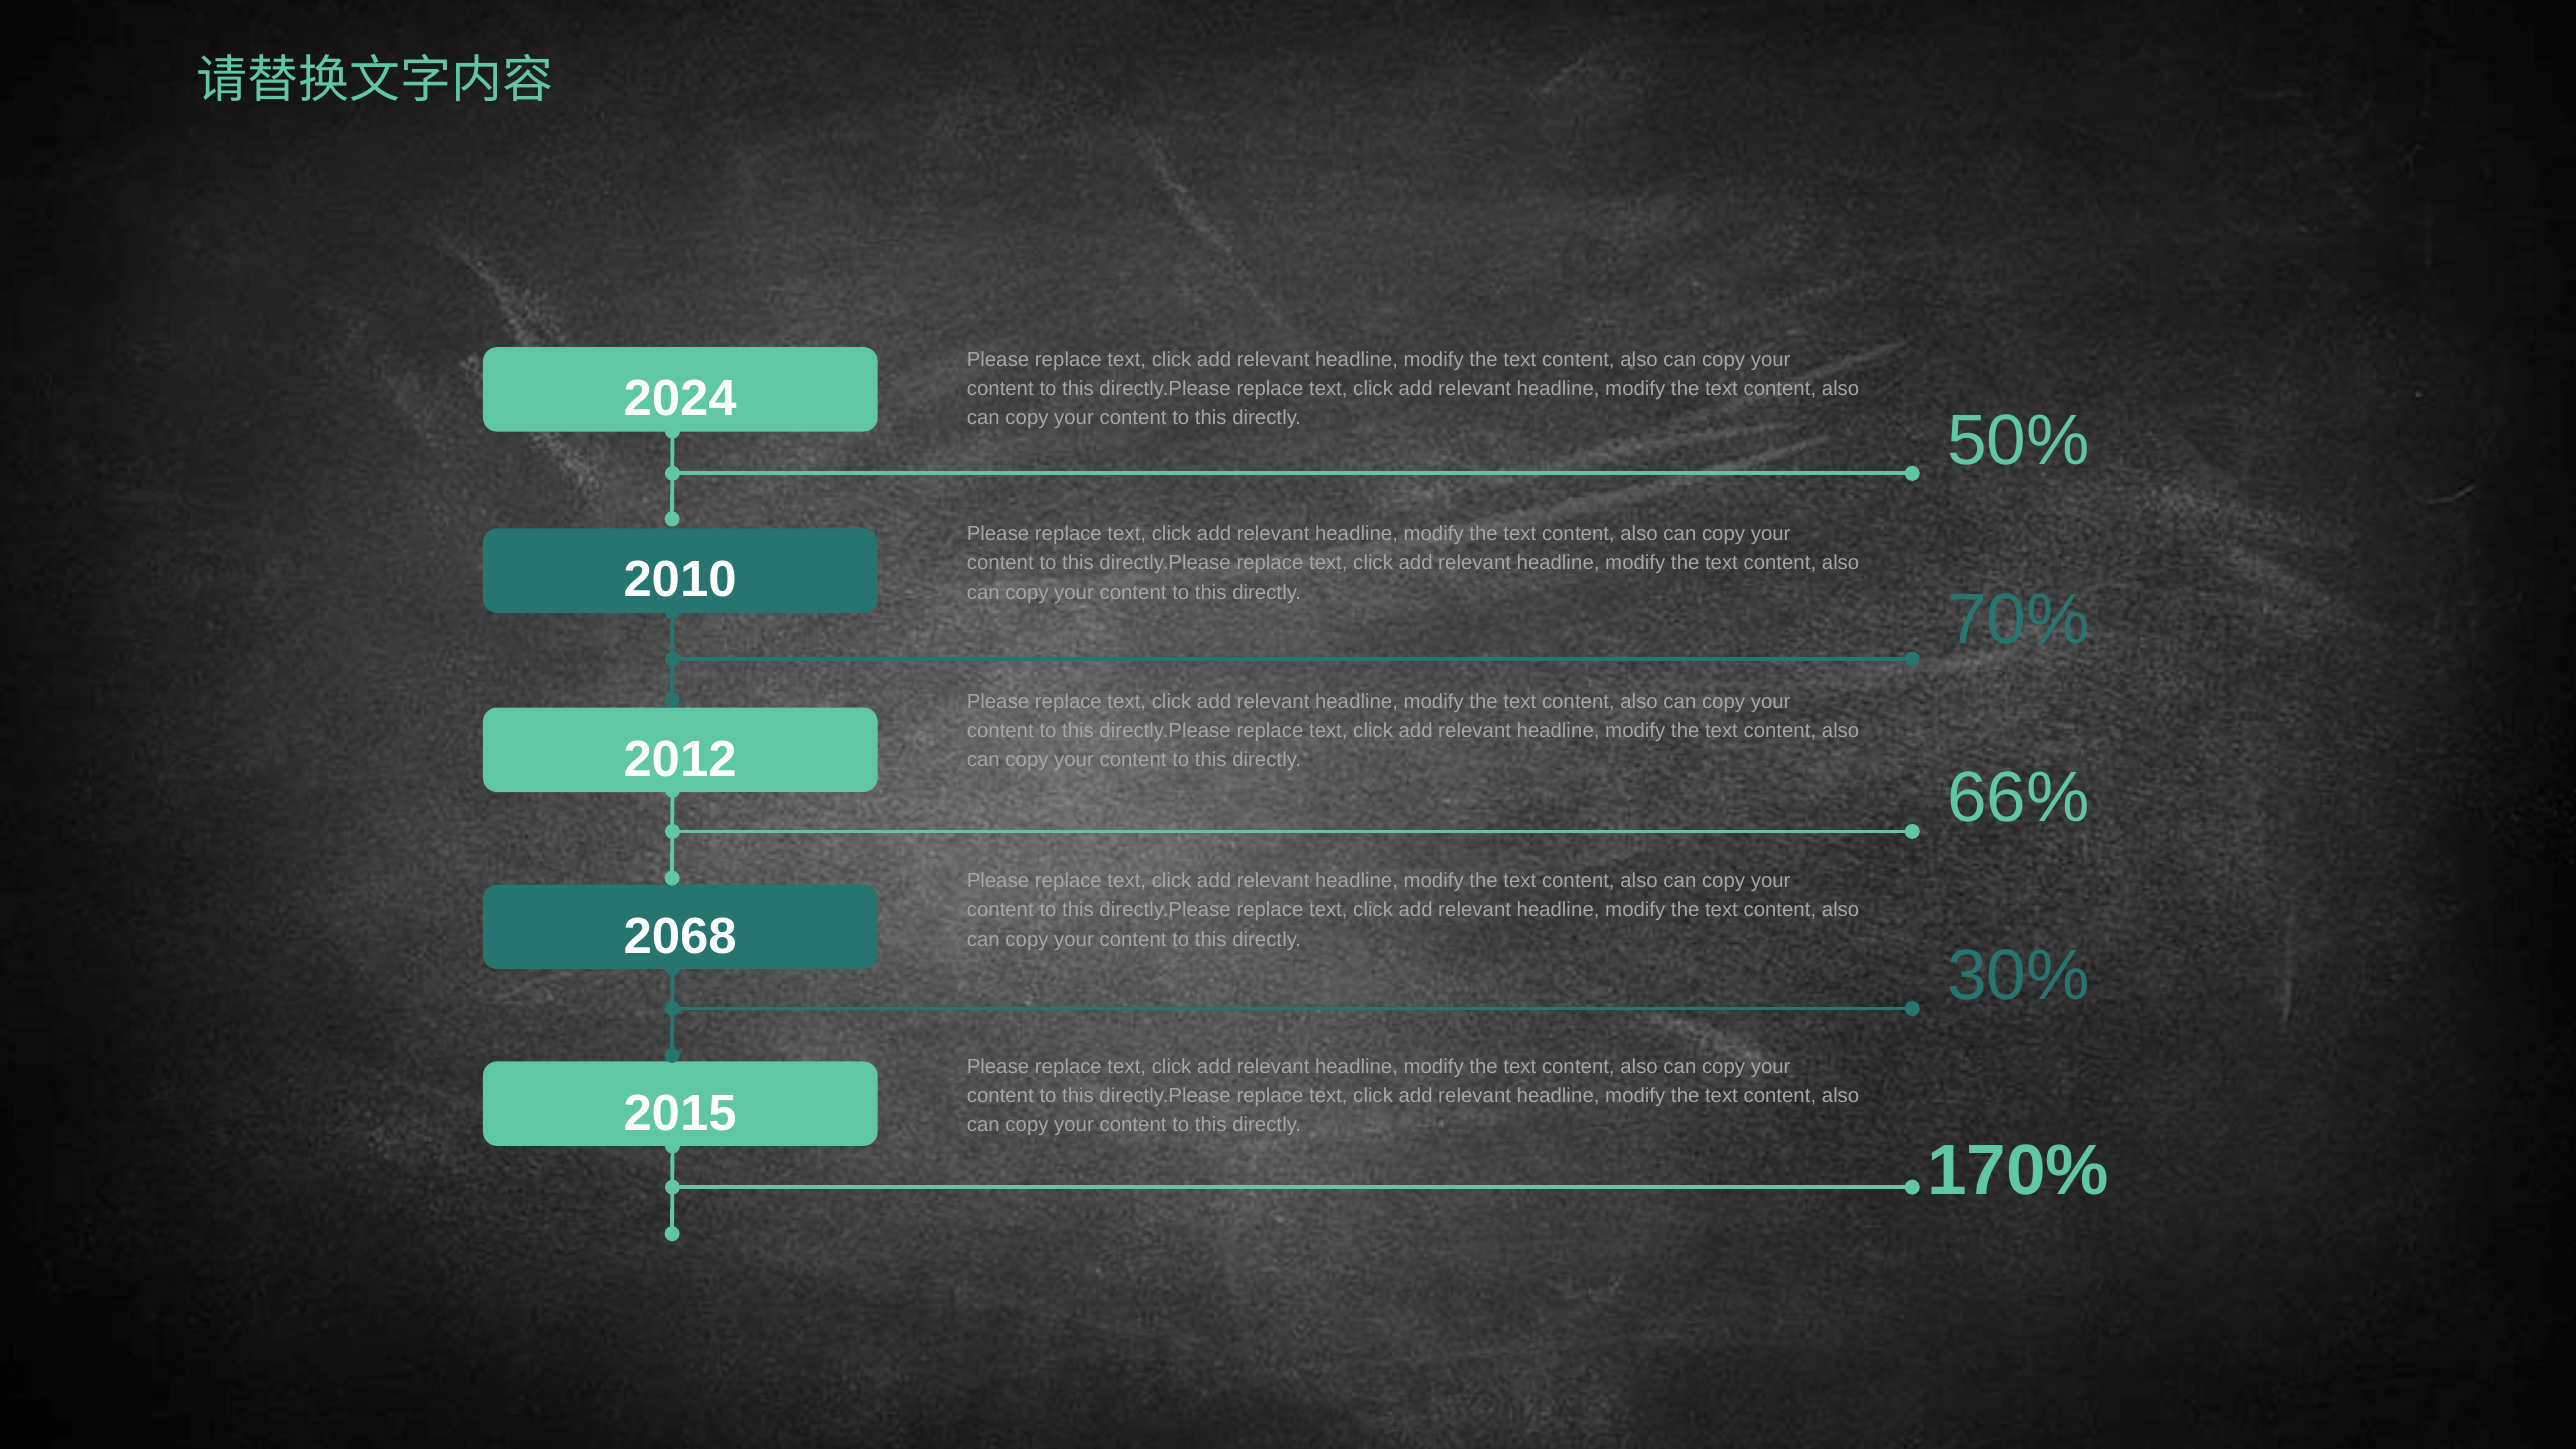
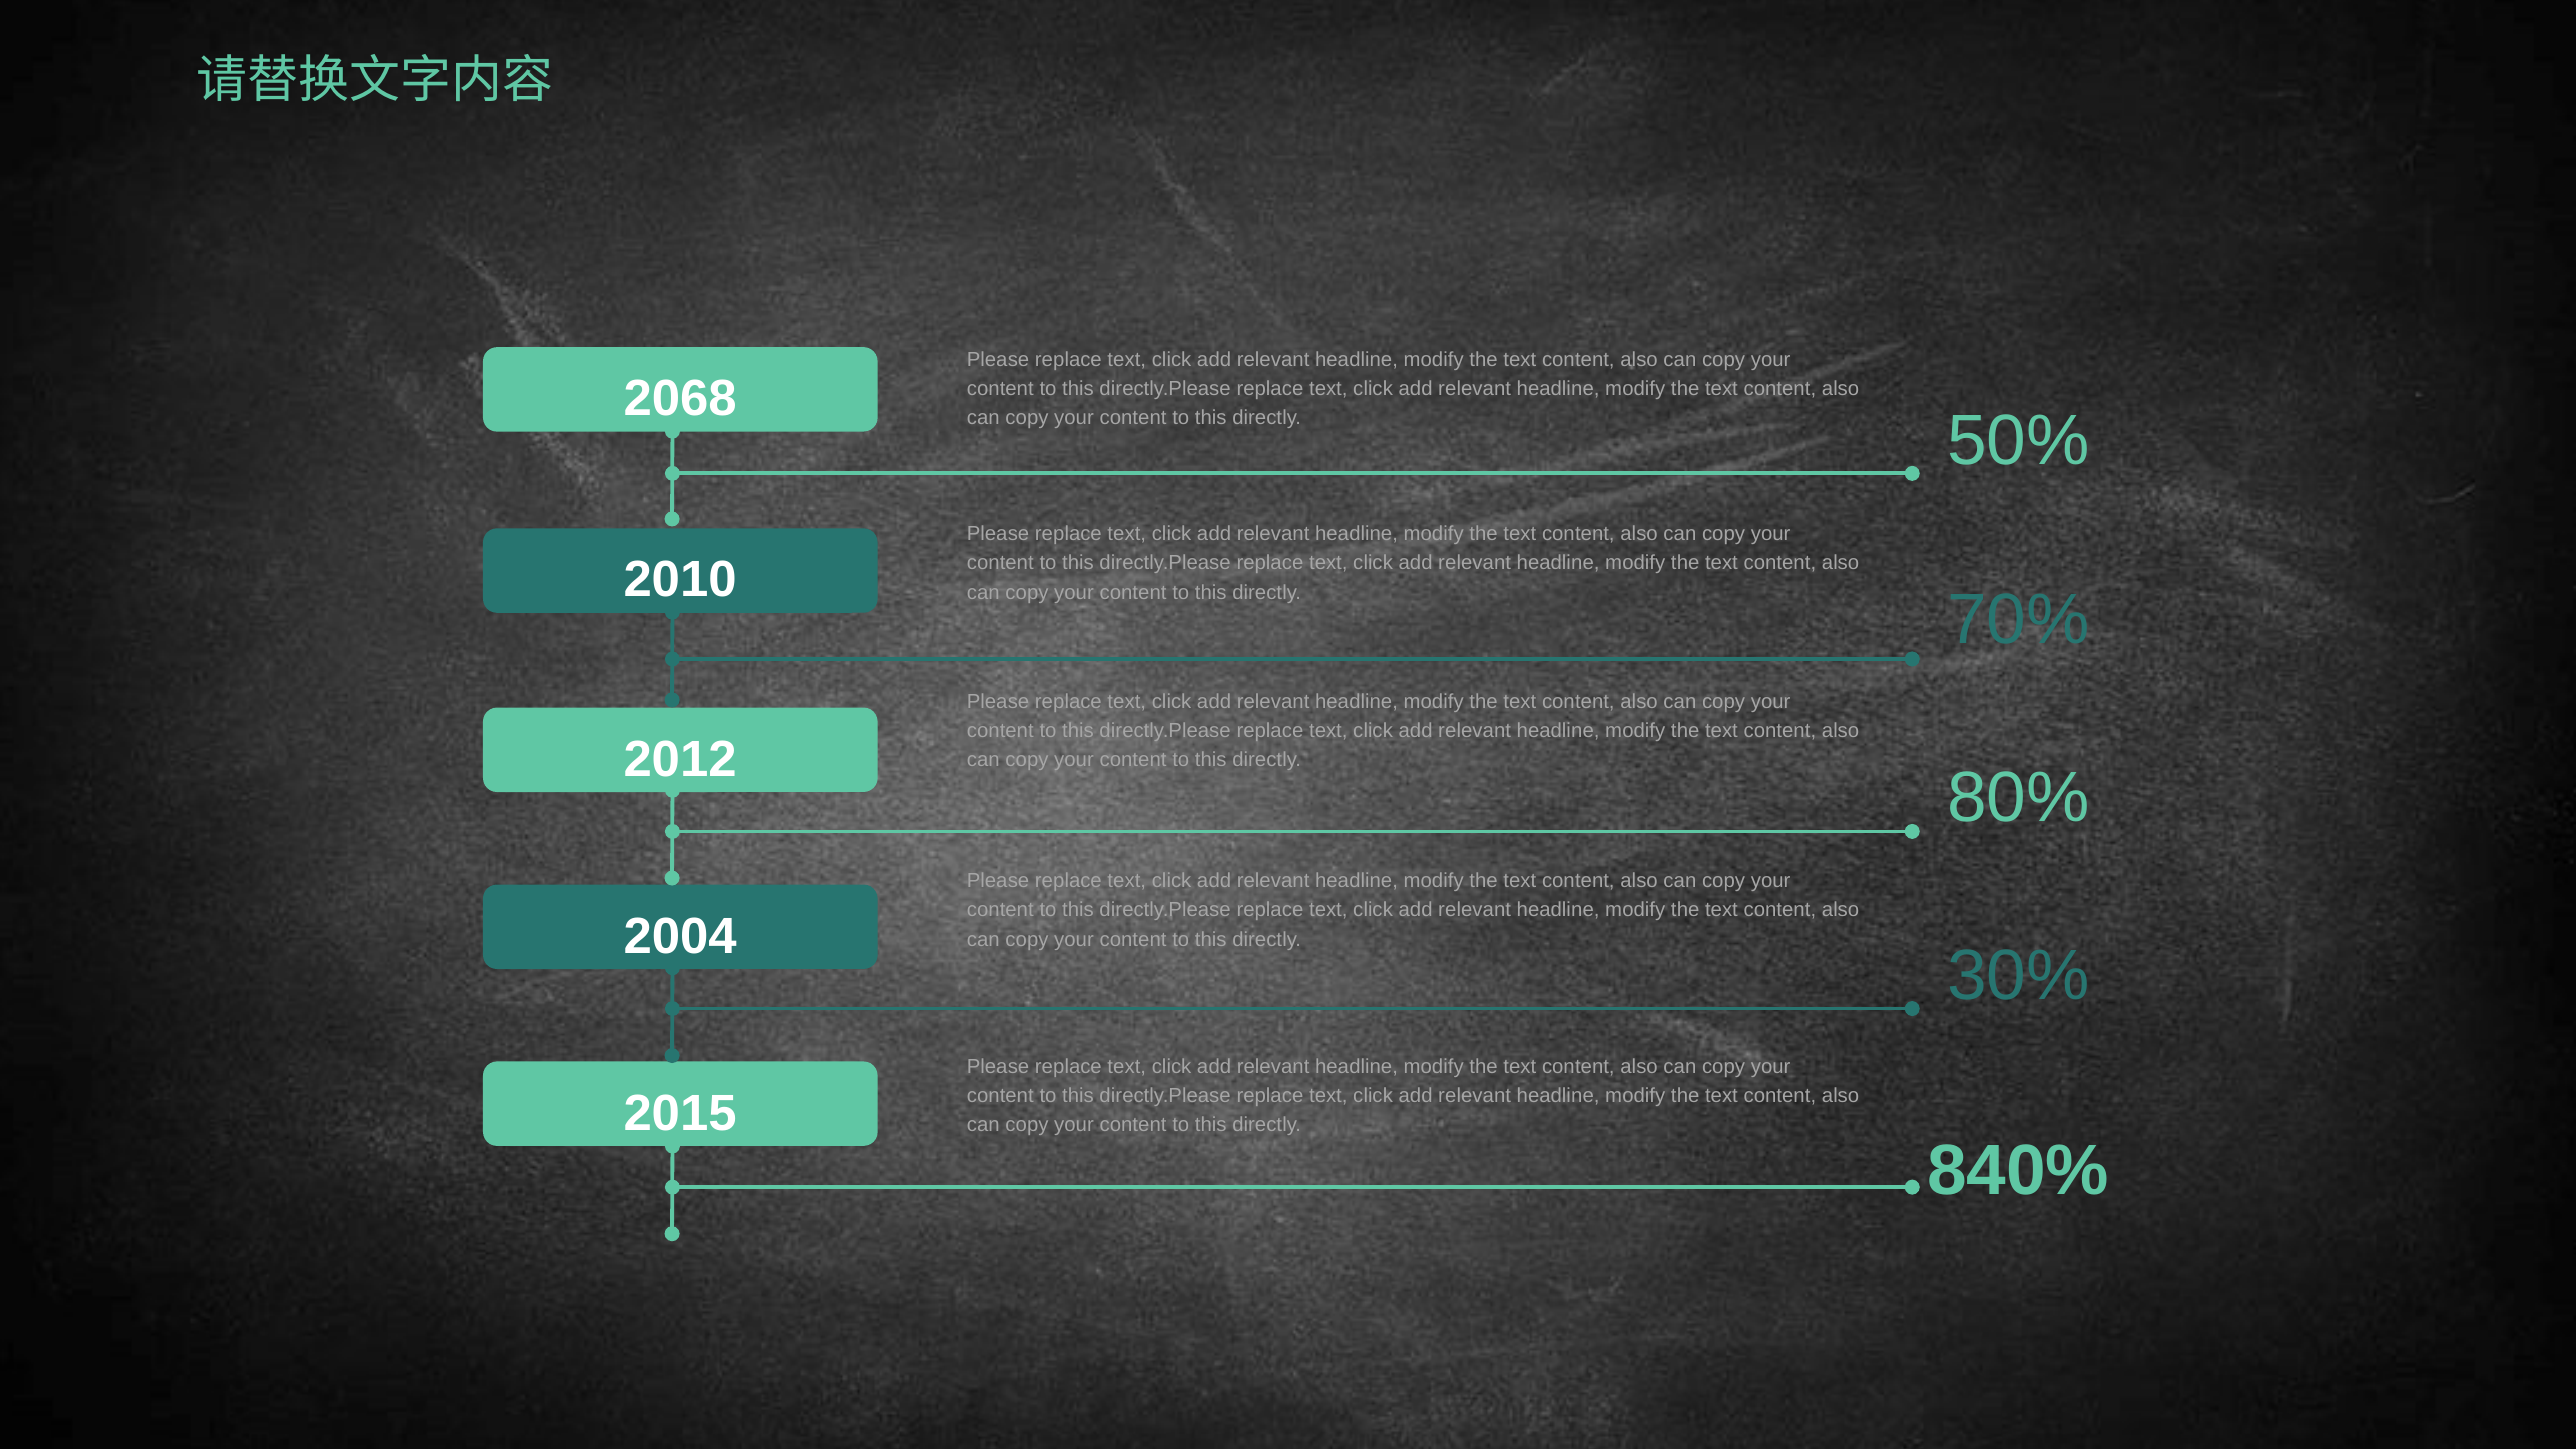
2024: 2024 -> 2068 (680, 399)
66%: 66% -> 80% (2018, 798)
2068: 2068 -> 2004 (680, 936)
170%: 170% -> 840% (2018, 1171)
